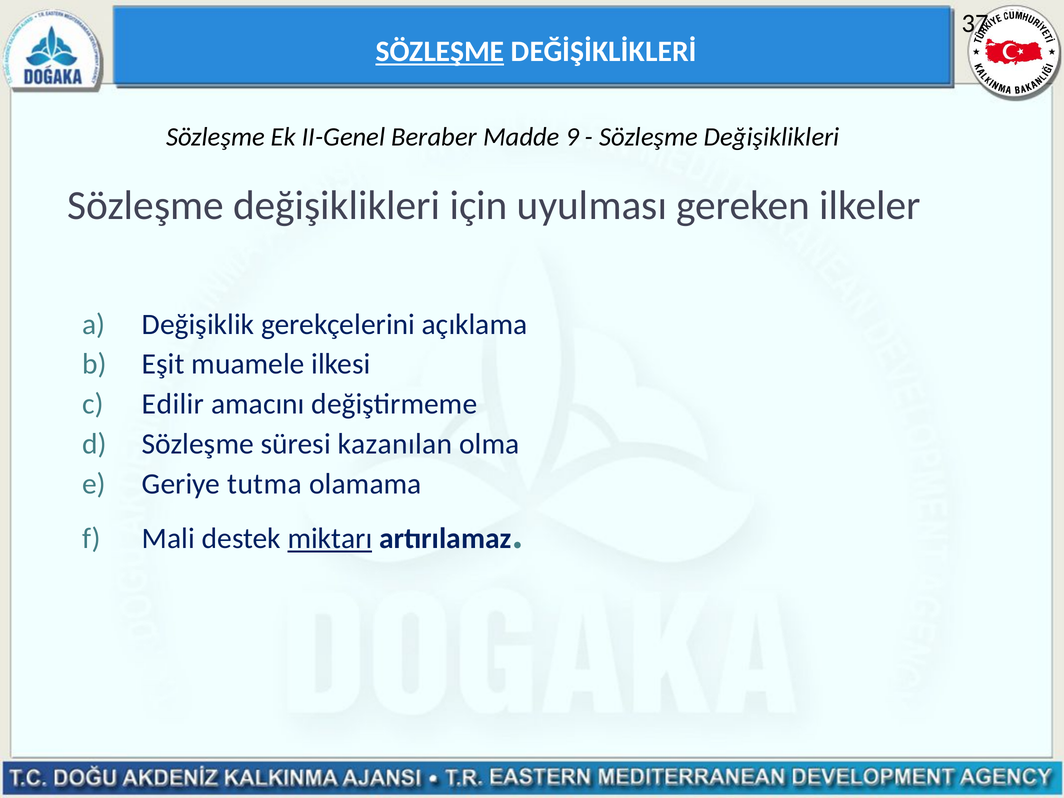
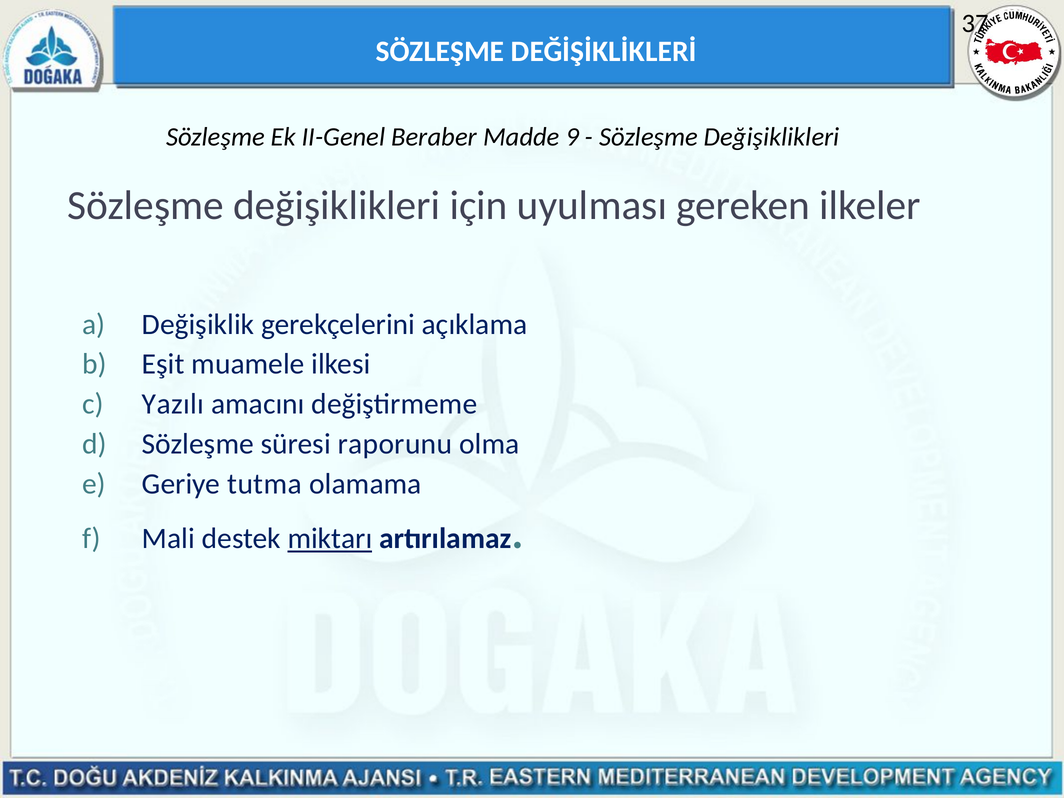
SÖZLEŞME underline: present -> none (440, 52)
Edilir: Edilir -> Yazılı (173, 404)
kazanılan: kazanılan -> raporunu (395, 444)
